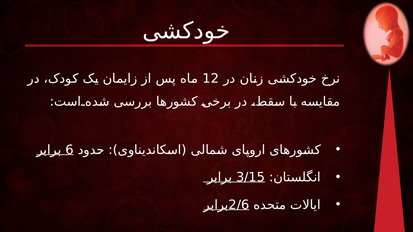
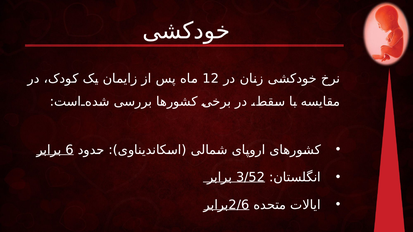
3/15: 3/15 -> 3/52 (251, 177)
